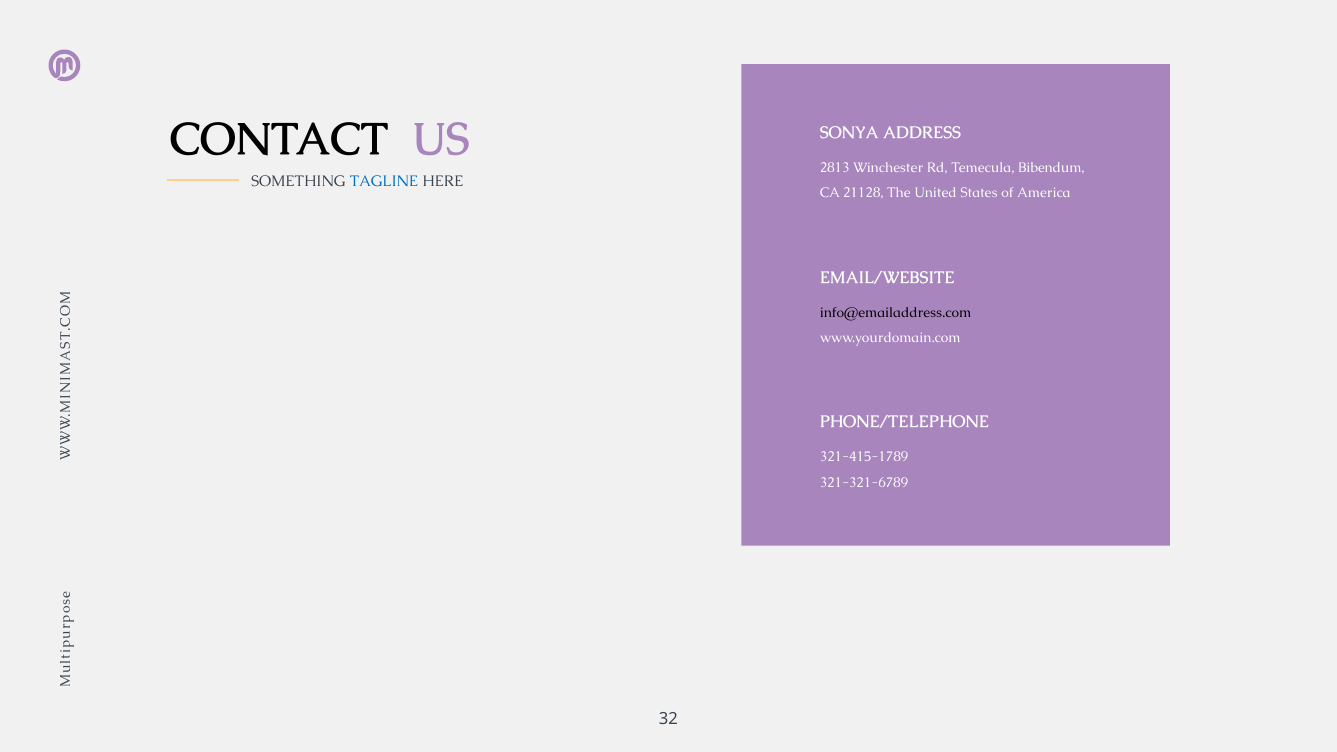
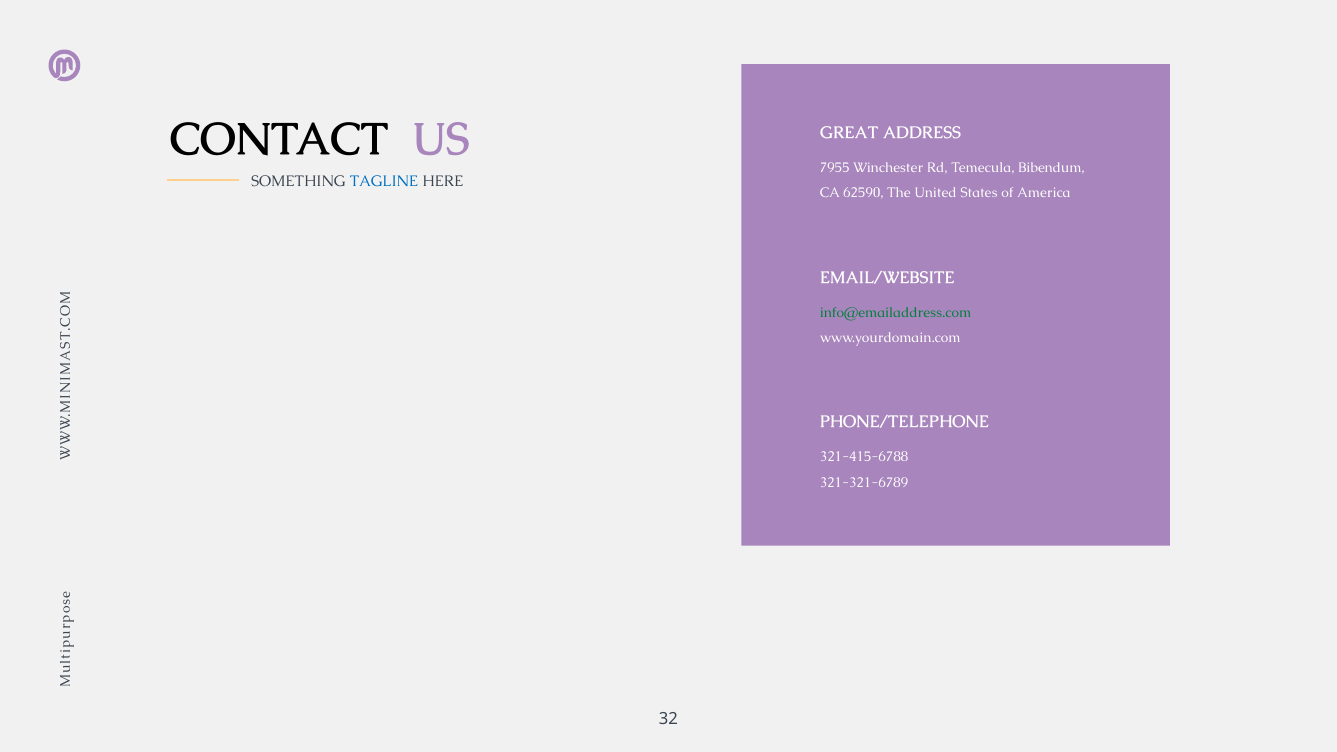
SONYA: SONYA -> GREAT (849, 133)
2813: 2813 -> 7955 (835, 168)
21128: 21128 -> 62590 (863, 193)
info@emailaddress.com colour: black -> green (896, 313)
321-415-1789: 321-415-1789 -> 321-415-6788 (864, 457)
